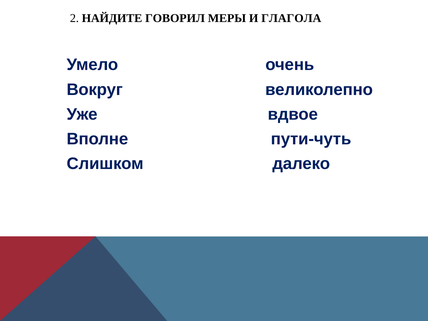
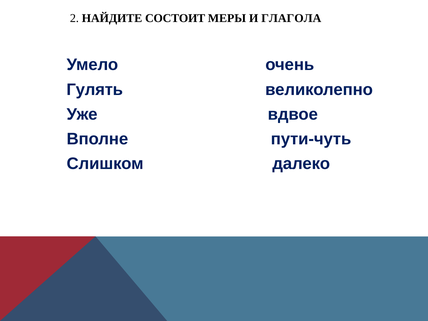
ГОВОРИЛ: ГОВОРИЛ -> СОСТОИТ (175, 18)
Вокруг: Вокруг -> Гулять (95, 90)
